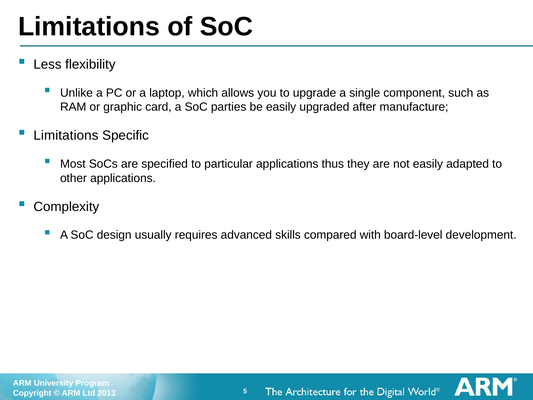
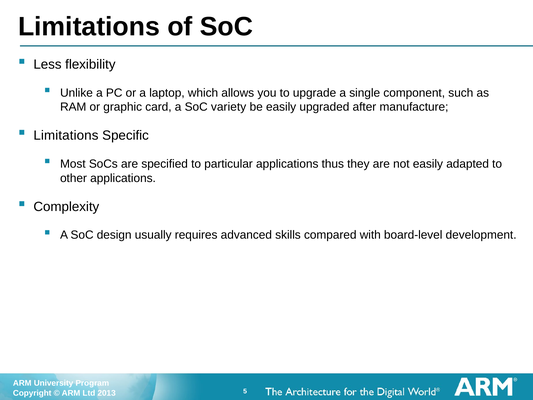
parties: parties -> variety (229, 107)
